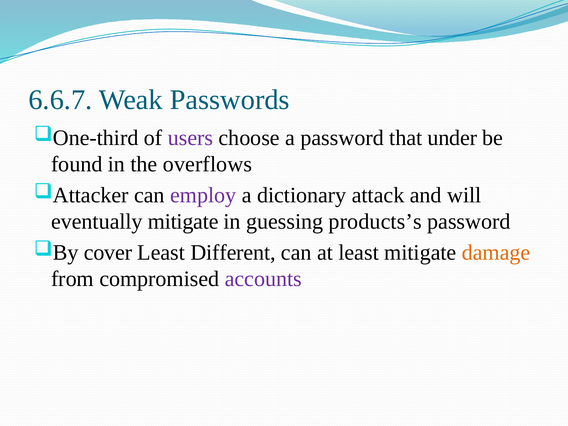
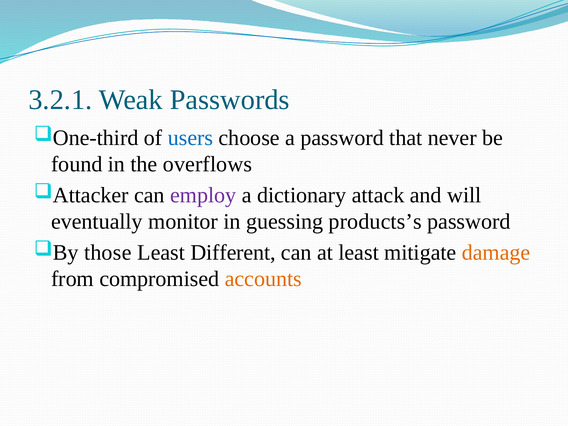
6.6.7: 6.6.7 -> 3.2.1 (60, 100)
users colour: purple -> blue (190, 138)
under: under -> never (452, 138)
eventually mitigate: mitigate -> monitor (183, 222)
cover: cover -> those (108, 252)
accounts colour: purple -> orange (263, 279)
